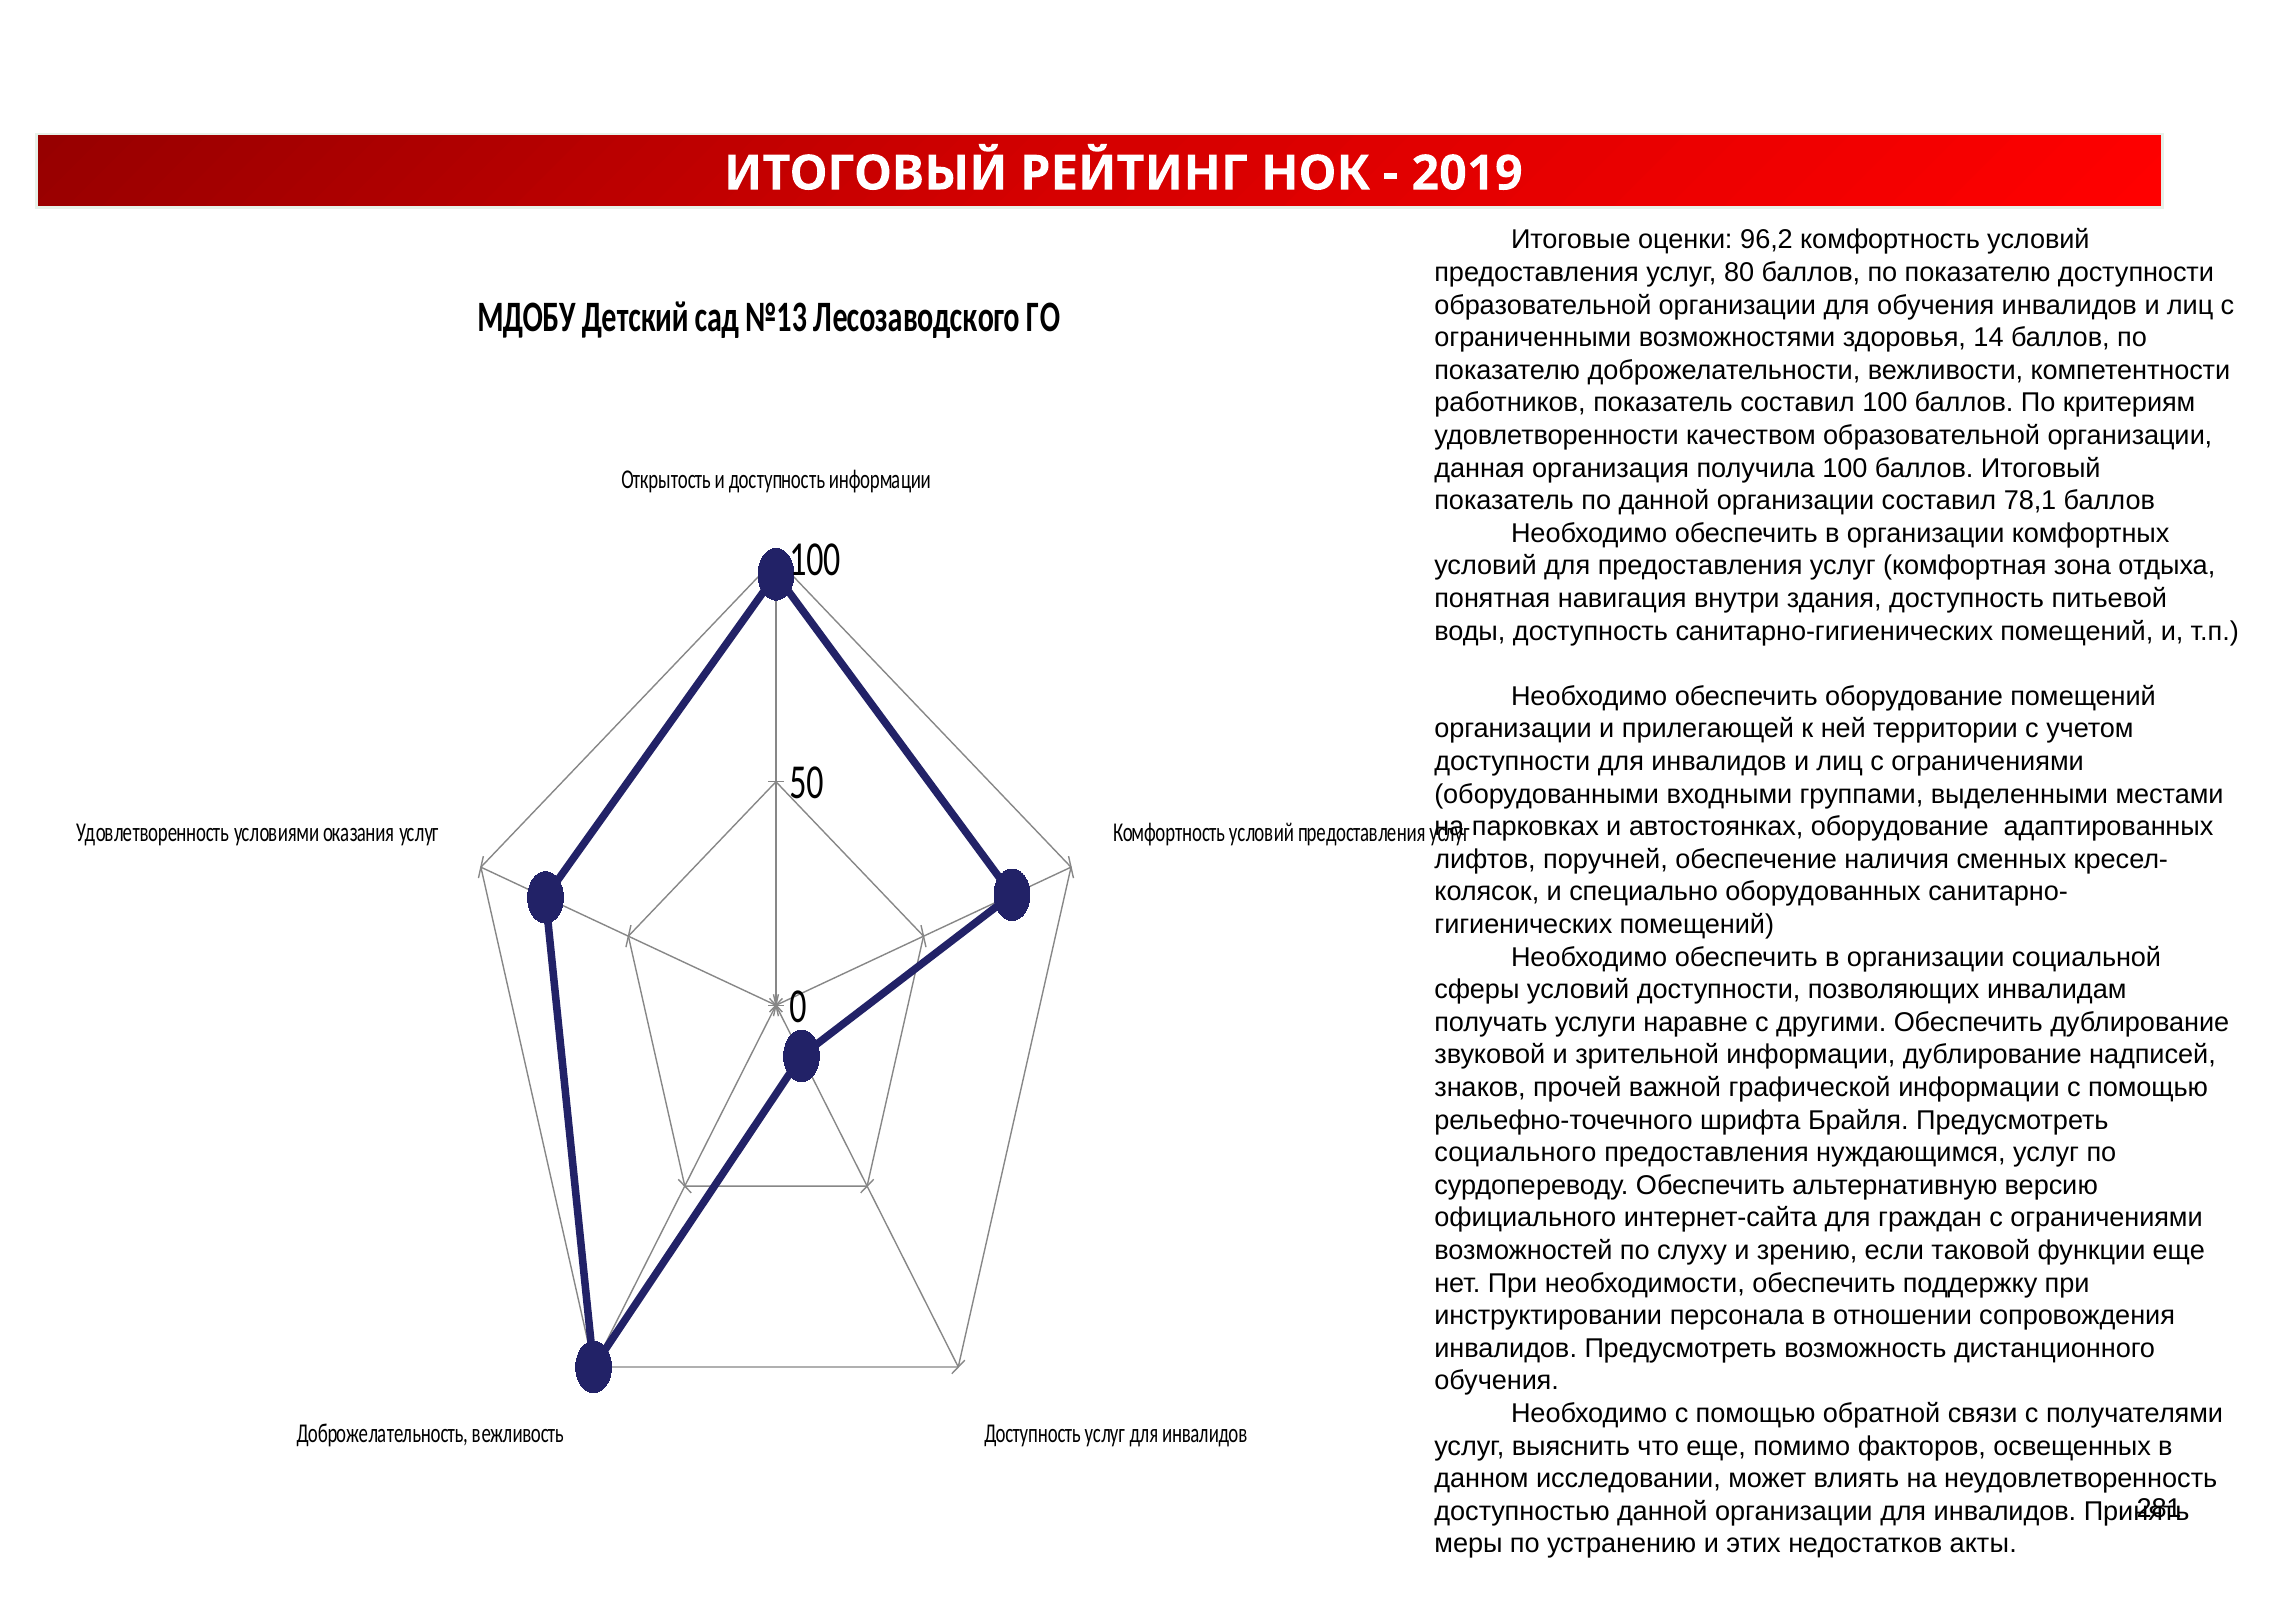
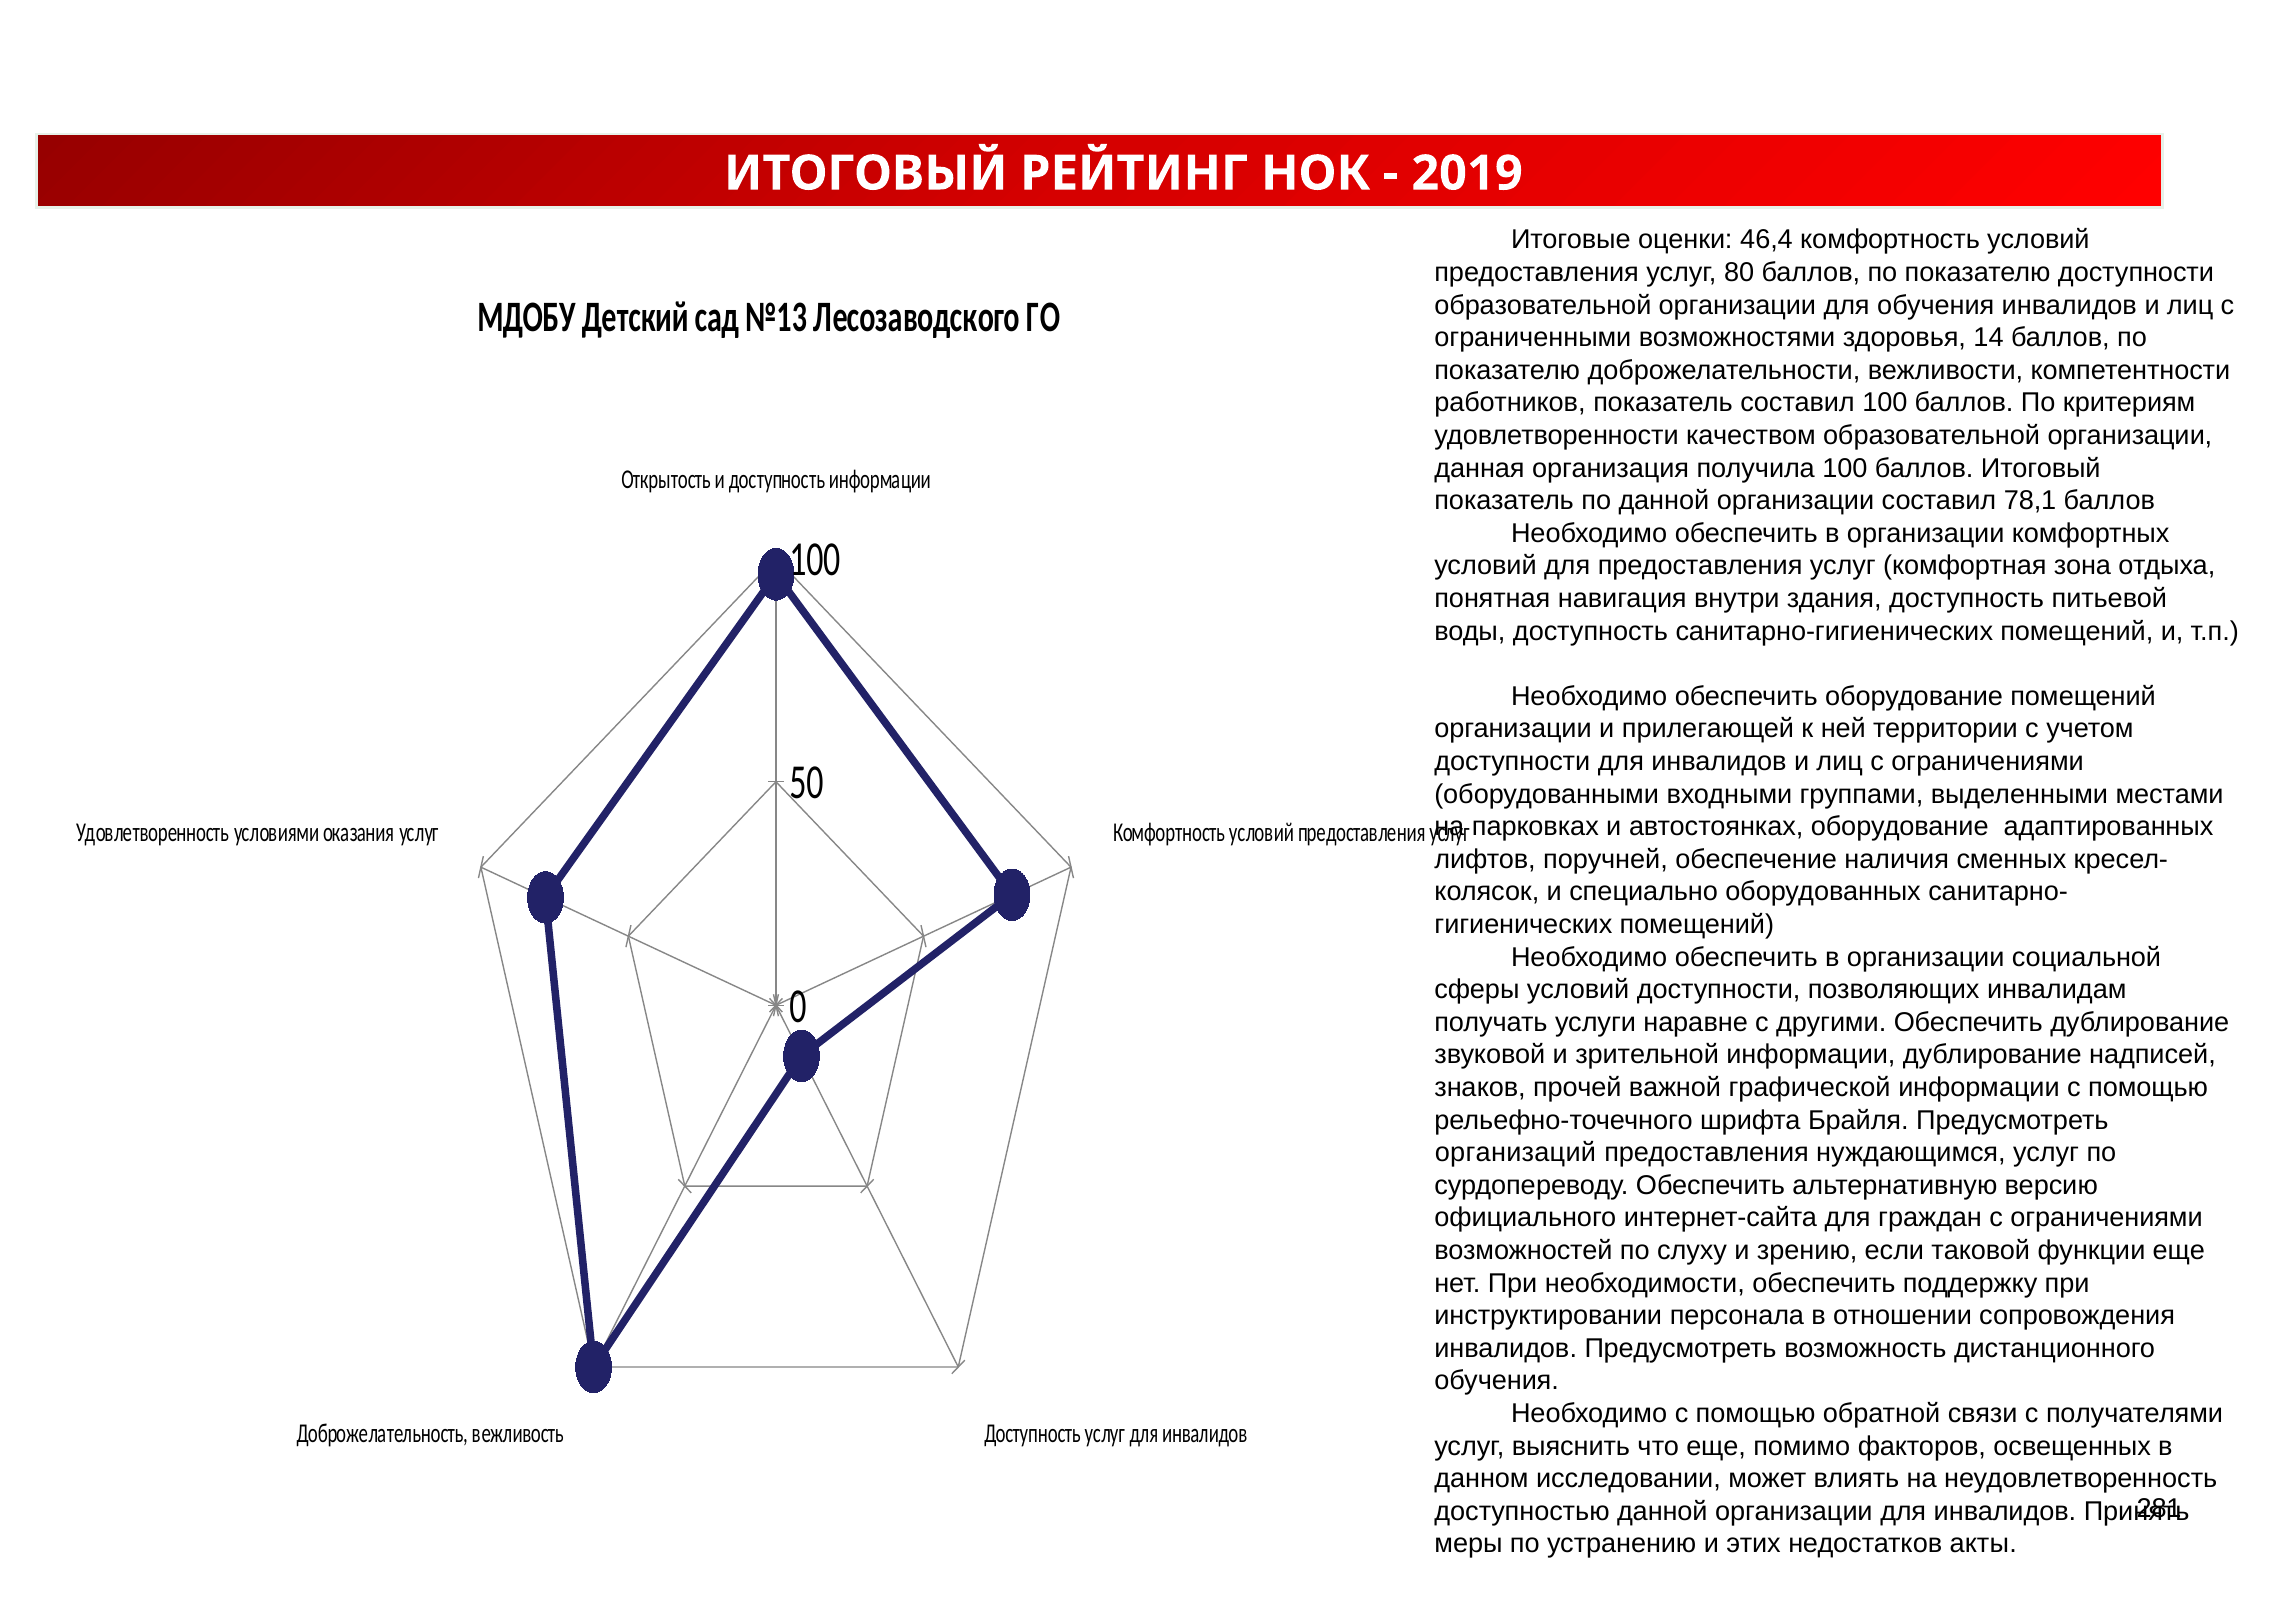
96,2: 96,2 -> 46,4 (1767, 240)
социального: социального -> организаций (1515, 1152)
